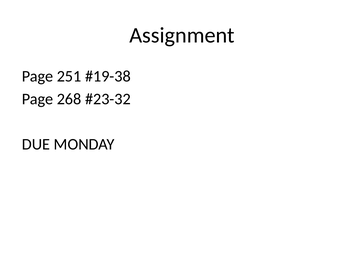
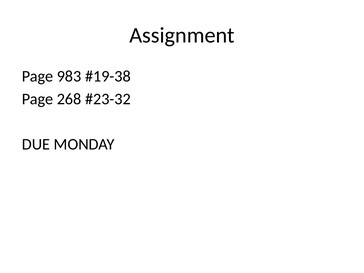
251: 251 -> 983 (69, 76)
